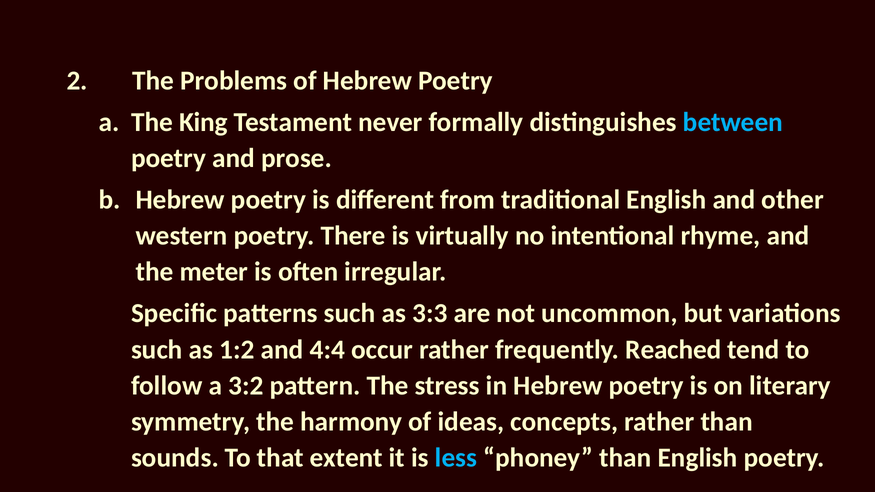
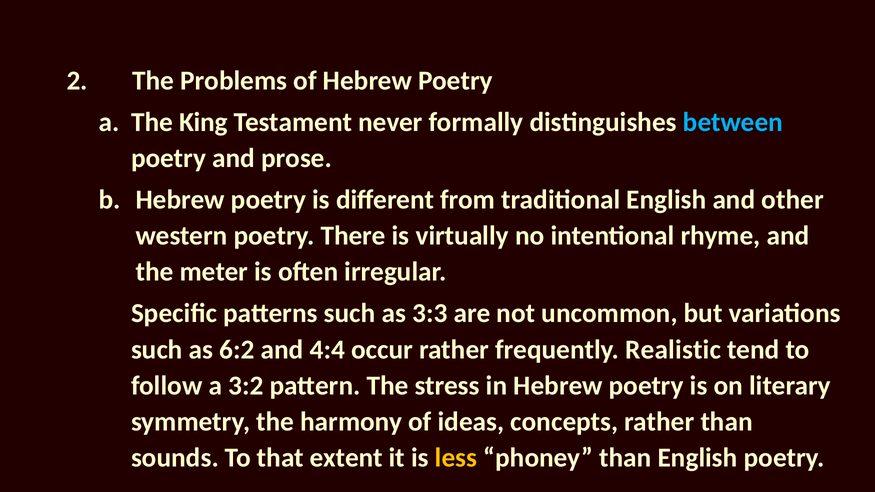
1:2: 1:2 -> 6:2 (237, 350)
Reached: Reached -> Realistic (673, 350)
less colour: light blue -> yellow (456, 458)
